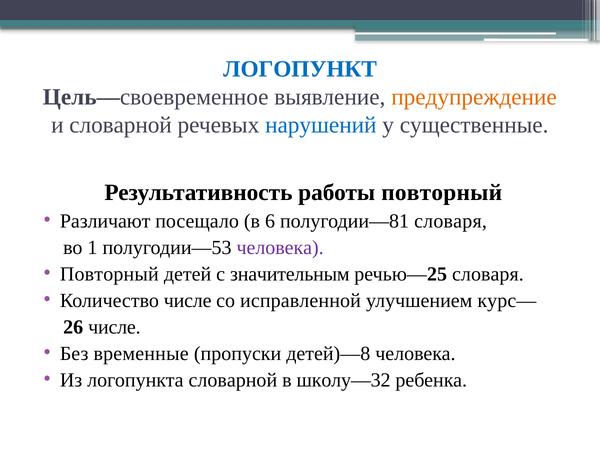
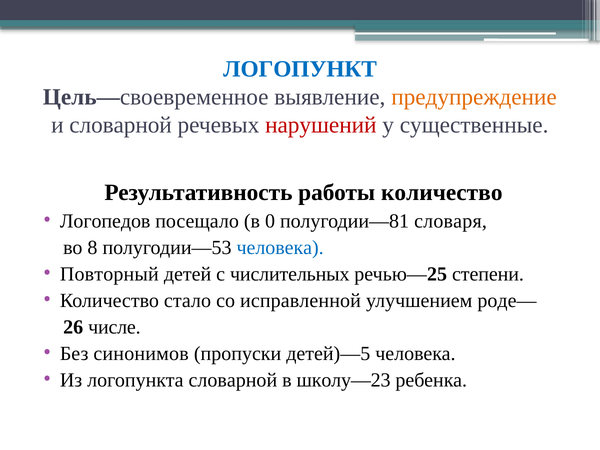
нарушений colour: blue -> red (321, 125)
работы повторный: повторный -> количество (442, 193)
Различают: Различают -> Логопедов (105, 221)
6: 6 -> 0 (270, 221)
1: 1 -> 8 (93, 248)
человека colour: purple -> blue (280, 248)
значительным: значительным -> числительных (290, 274)
речью—25 словаря: словаря -> степени (488, 274)
Количество числе: числе -> стало (188, 301)
курс—: курс— -> роде— (507, 301)
временные: временные -> синонимов (141, 354)
детей)—8: детей)—8 -> детей)—5 (328, 354)
школу—32: школу—32 -> школу—23 (344, 380)
